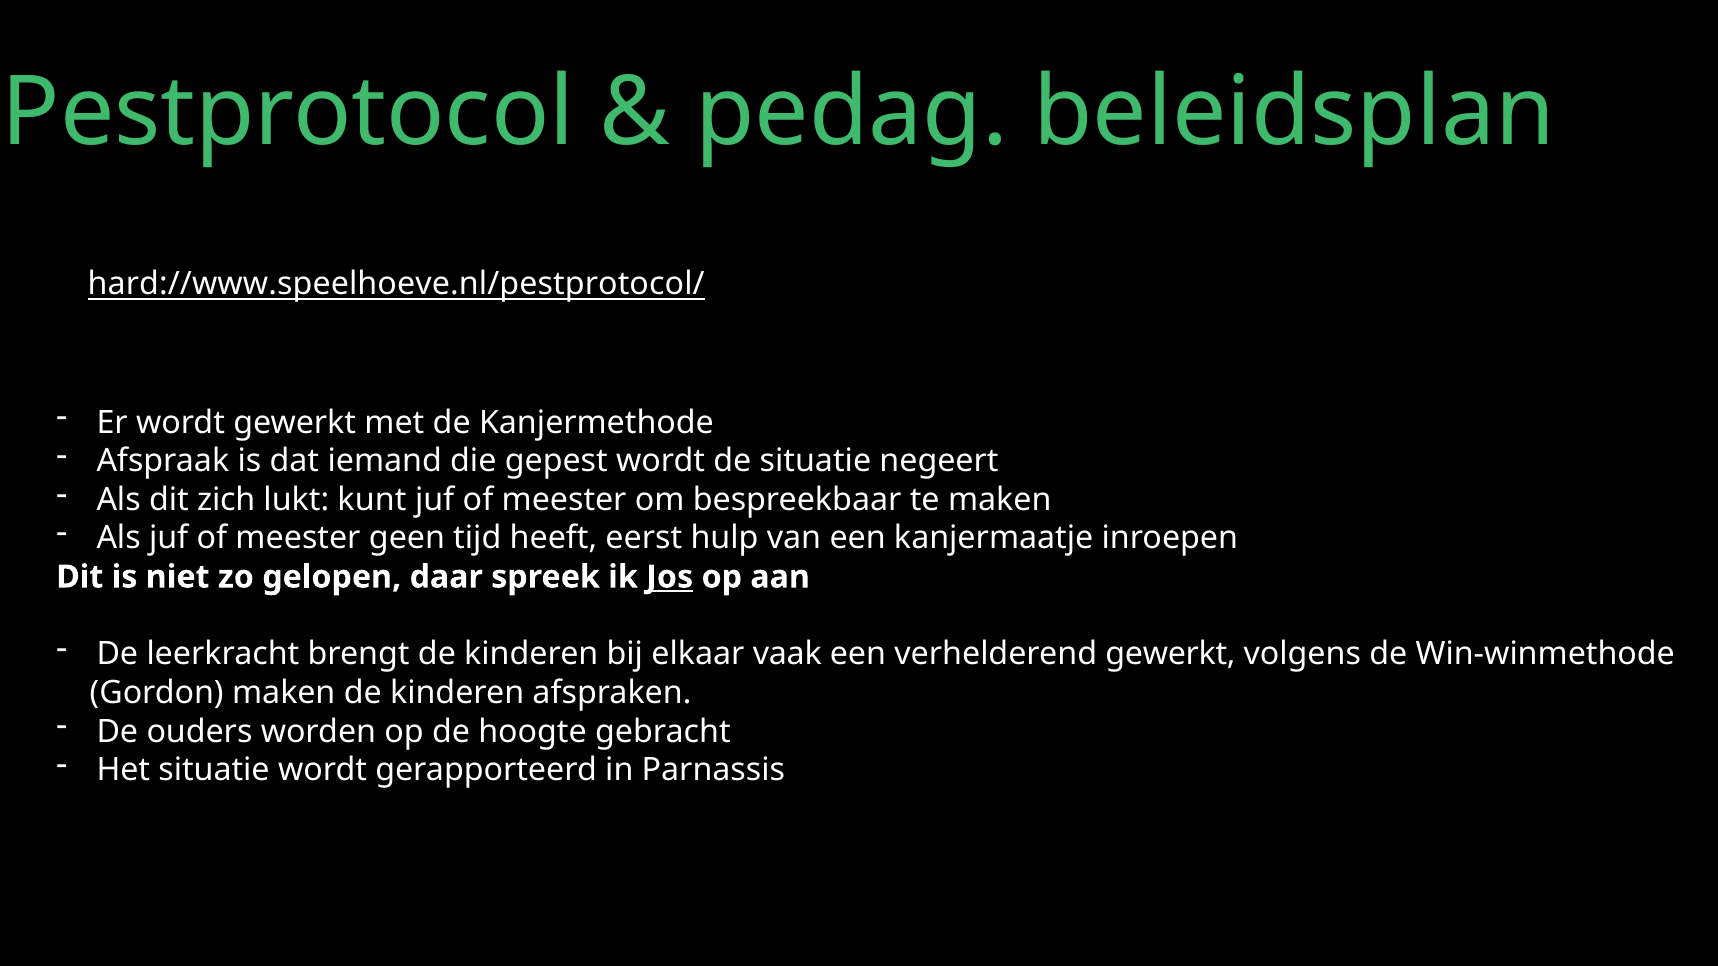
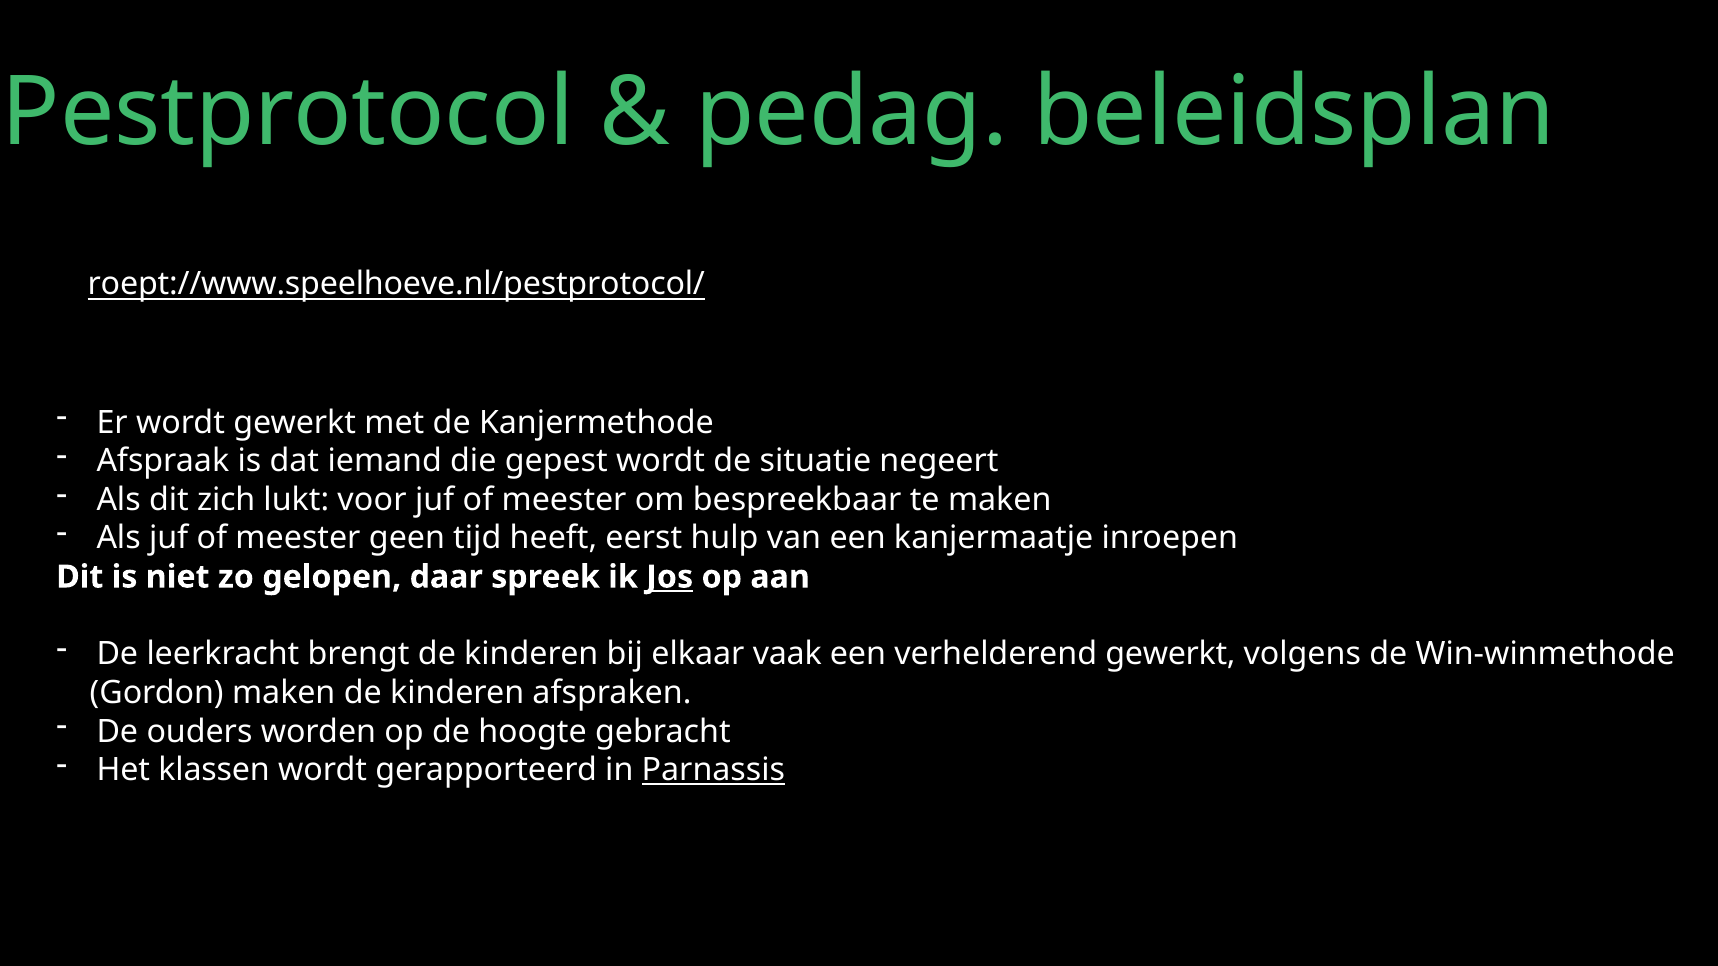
hard://www.speelhoeve.nl/pestprotocol/: hard://www.speelhoeve.nl/pestprotocol/ -> roept://www.speelhoeve.nl/pestprotocol/ (396, 284)
kunt: kunt -> voor (372, 500)
Het situatie: situatie -> klassen (214, 770)
Parnassis underline: none -> present (713, 770)
